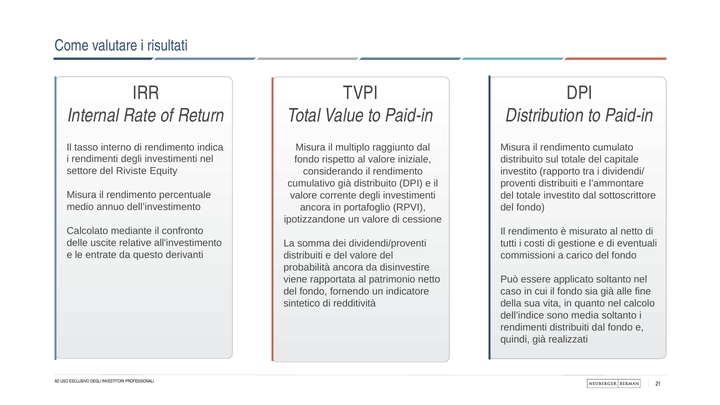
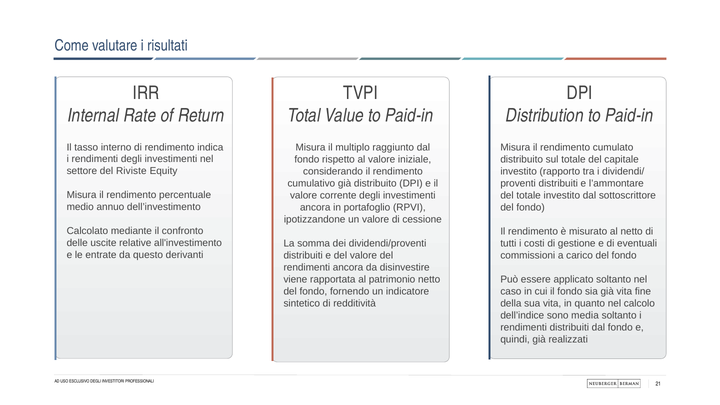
probabilità: probabilità -> rendimenti (307, 267)
già alle: alle -> vita (624, 291)
